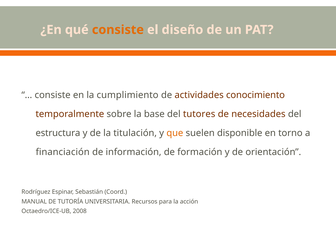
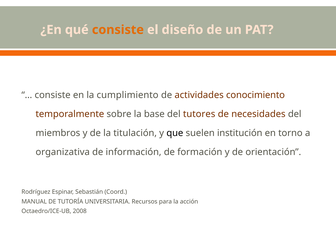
estructura: estructura -> miembros (58, 133)
que colour: orange -> black (175, 133)
disponible: disponible -> institución (240, 133)
financiación: financiación -> organizativa (63, 152)
